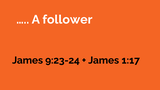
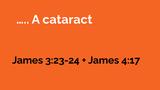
follower: follower -> cataract (67, 20)
9:23-24: 9:23-24 -> 3:23-24 (62, 60)
1:17: 1:17 -> 4:17 (131, 60)
